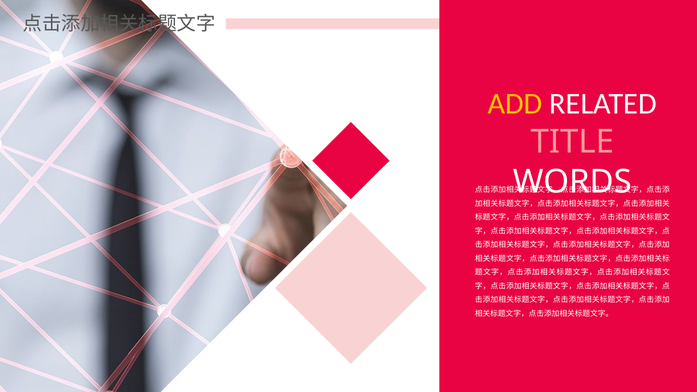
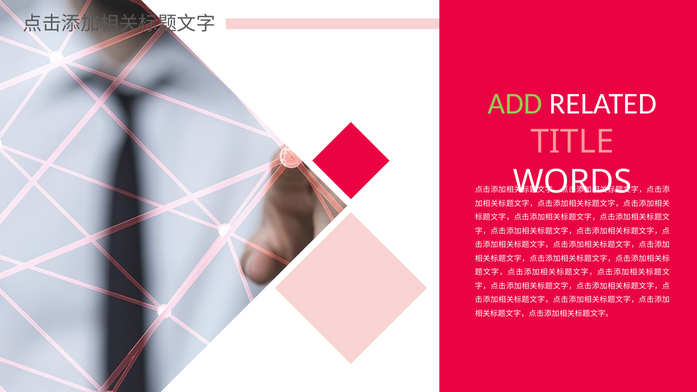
ADD colour: yellow -> light green (515, 104)
